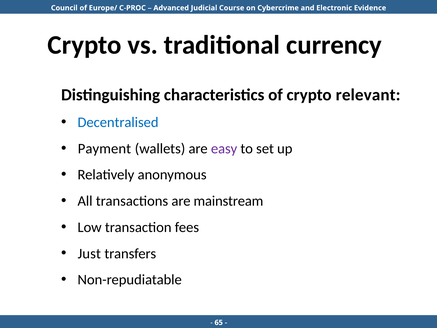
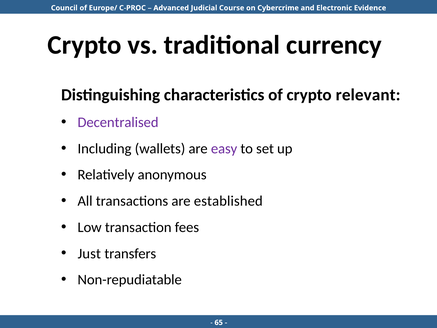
Decentralised colour: blue -> purple (118, 122)
Payment: Payment -> Including (105, 148)
mainstream: mainstream -> established (228, 201)
